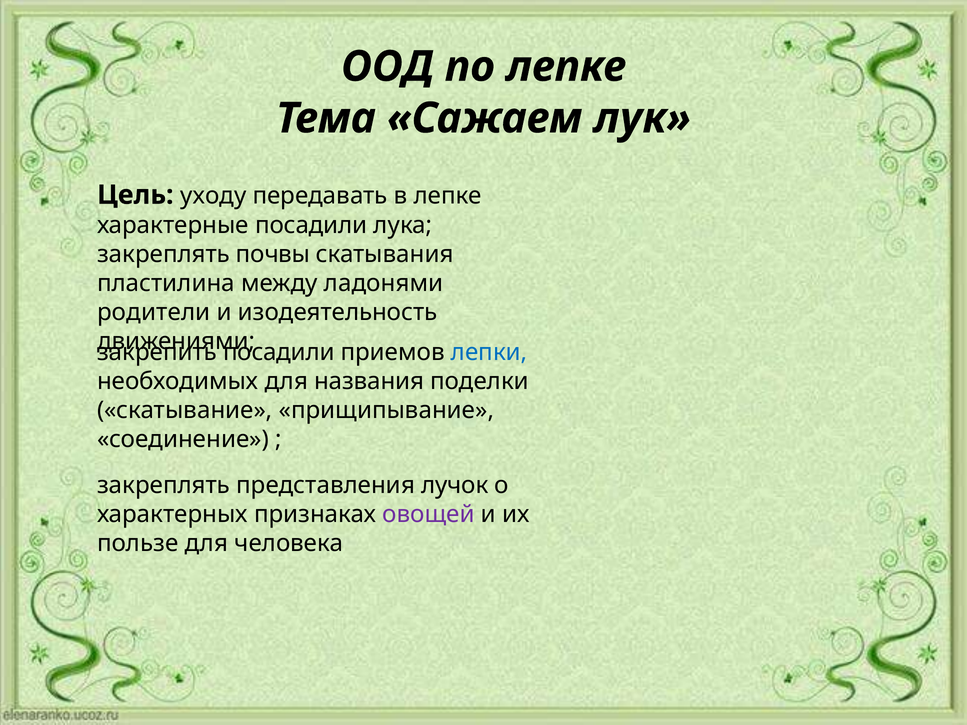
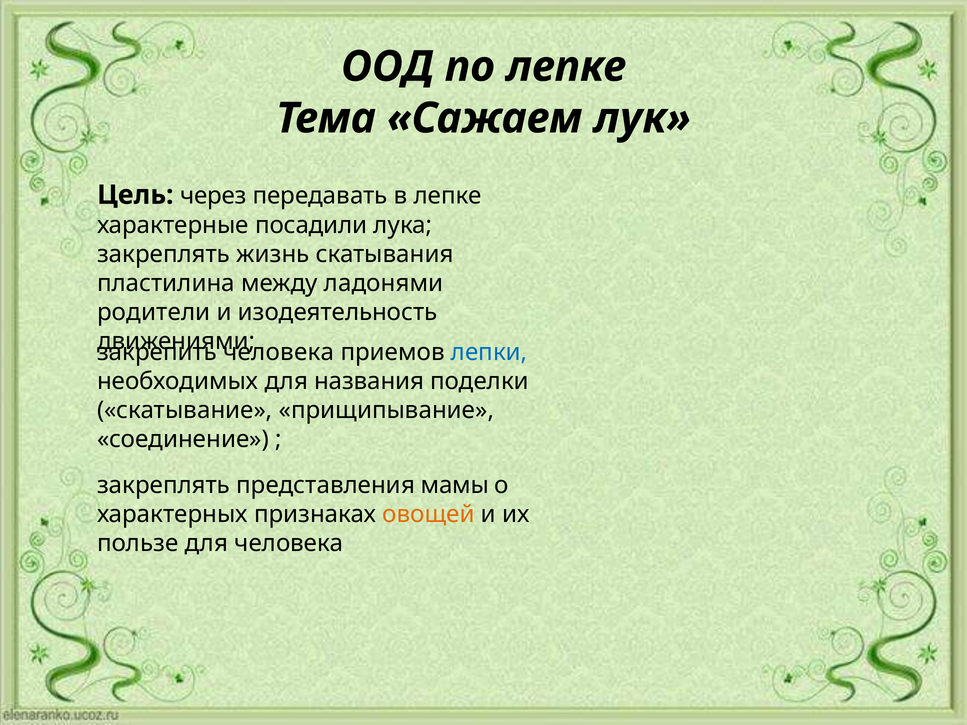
уходу: уходу -> через (214, 196)
почвы: почвы -> жизнь (273, 254)
посадили: посадили -> человека (279, 353)
лучок: лучок -> мамы (455, 485)
овощей colour: purple -> orange (428, 514)
